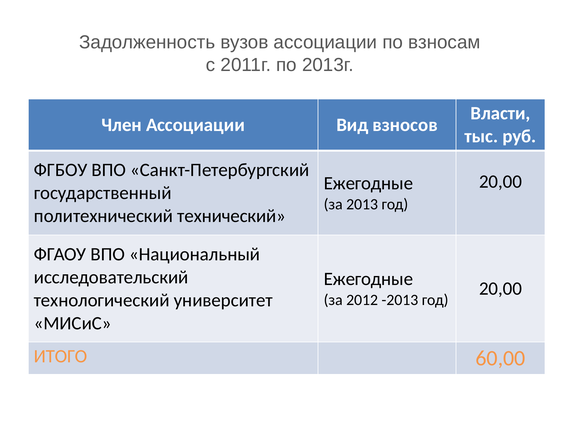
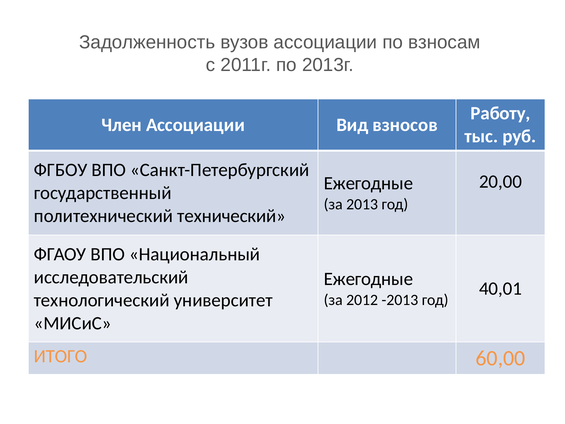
Власти: Власти -> Работу (501, 113)
20,00: 20,00 -> 40,01 (500, 288)
